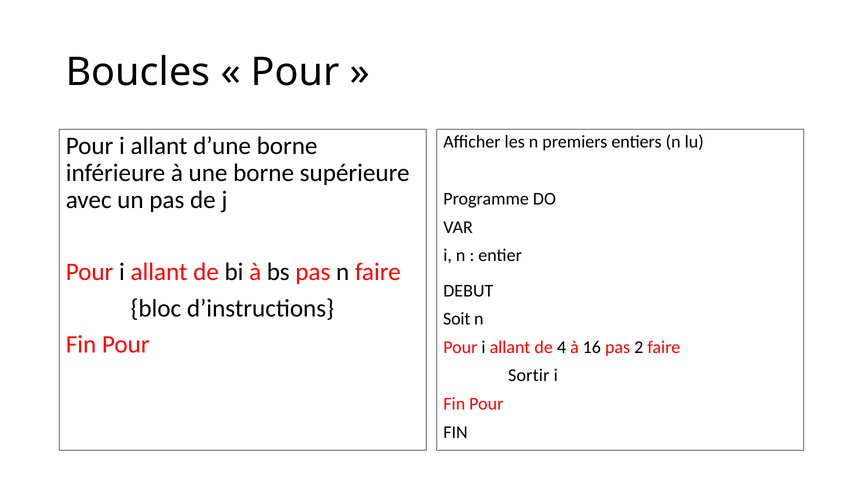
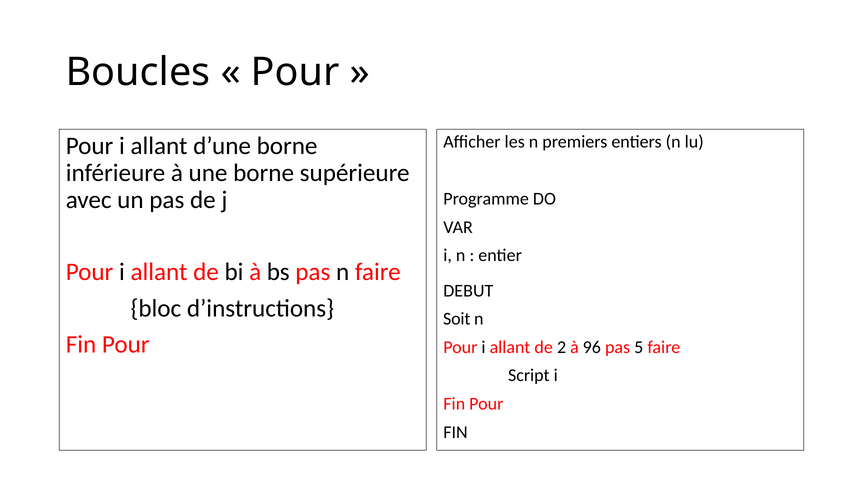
4: 4 -> 2 (562, 347)
16: 16 -> 96 (592, 347)
2: 2 -> 5 (639, 347)
Sortir: Sortir -> Script (529, 376)
